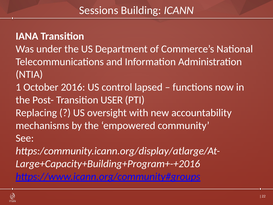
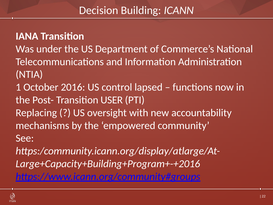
Sessions: Sessions -> Decision (99, 10)
